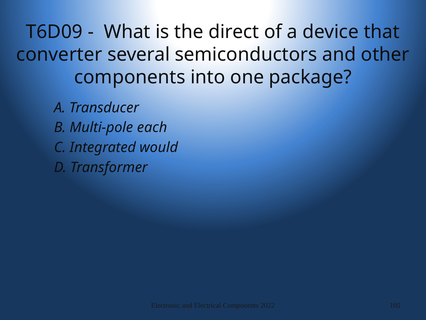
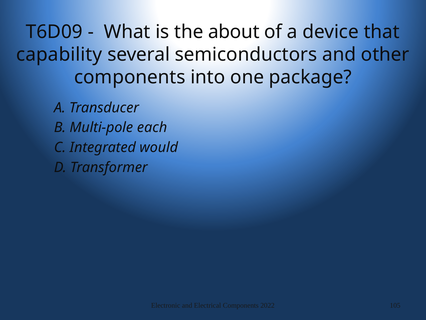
direct: direct -> about (234, 32)
converter: converter -> capability (59, 55)
